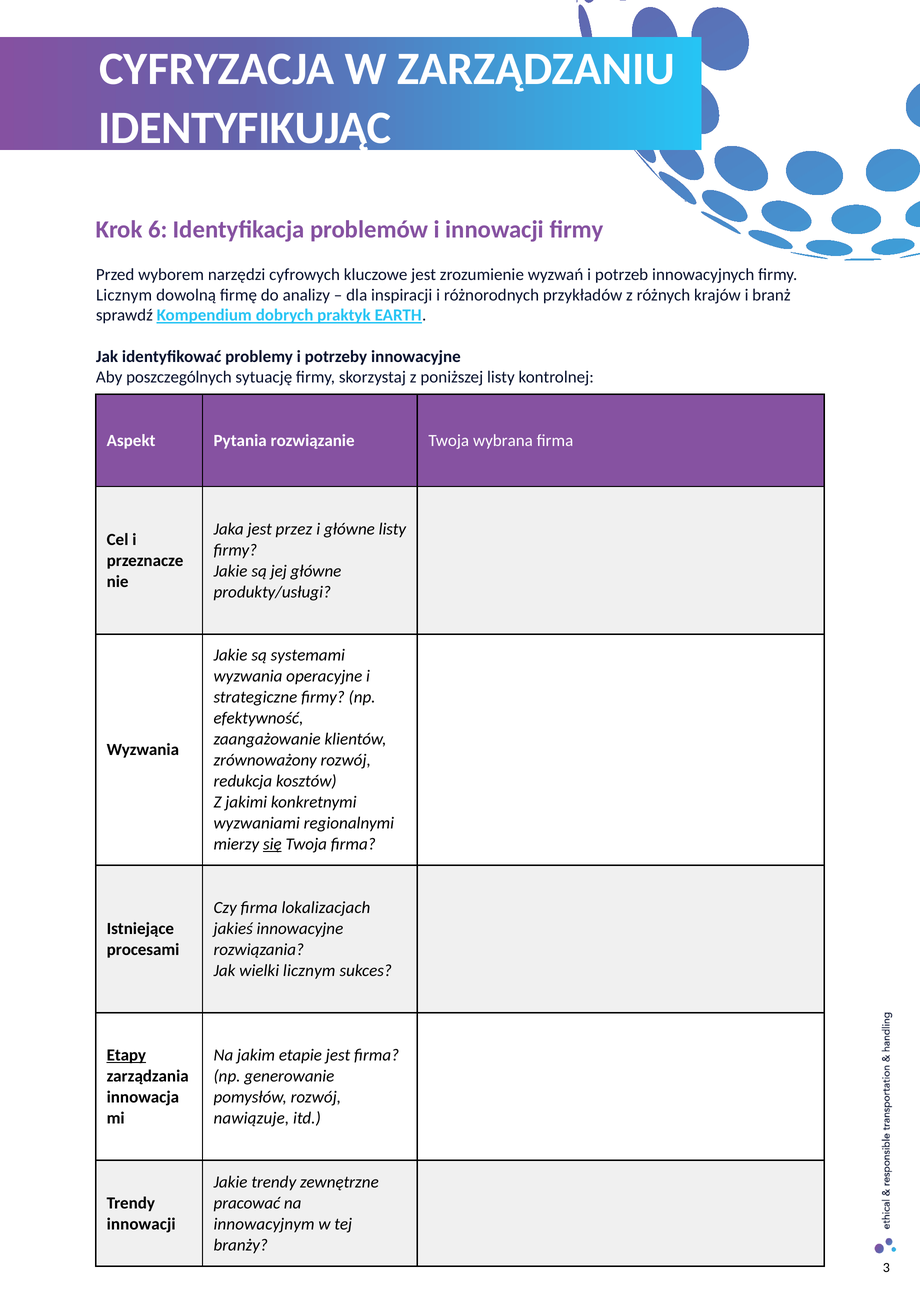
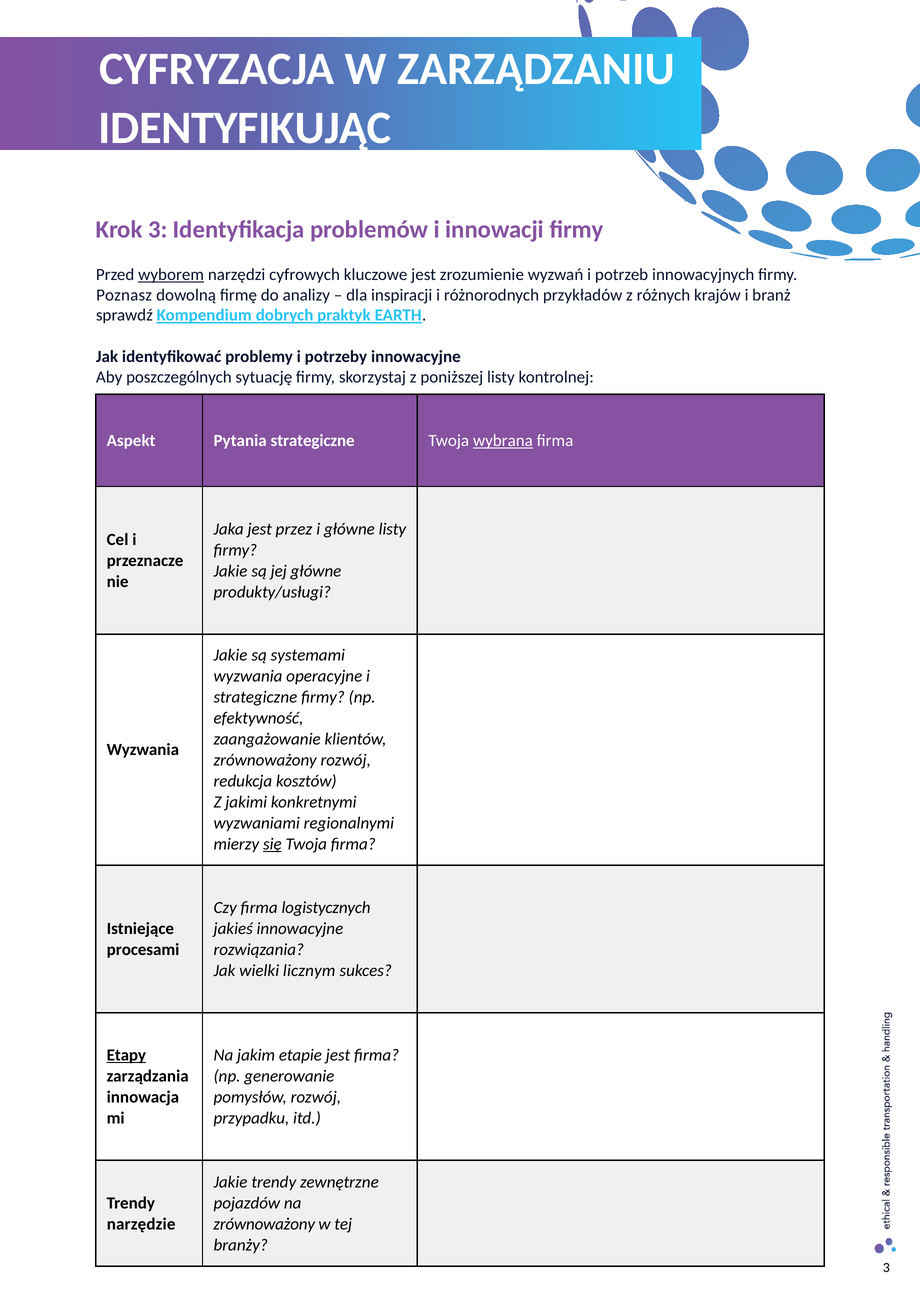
Krok 6: 6 -> 3 (158, 229)
wyborem underline: none -> present (171, 274)
Licznym: Licznym -> Poznasz (124, 295)
Pytania rozwiązanie: rozwiązanie -> strategiczne (313, 440)
wybrana underline: none -> present (503, 440)
firma lokalizacjach: lokalizacjach -> logistycznych (326, 907)
nawiązuje: nawiązuje -> przypadku (251, 1118)
pracować: pracować -> pojazdów (247, 1202)
innowacji: innowacji -> narzędzie (141, 1223)
innowacyjnym: innowacyjnym -> zrównoważony (264, 1223)
